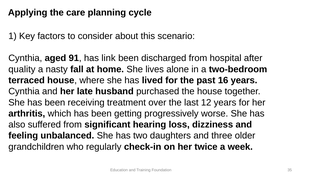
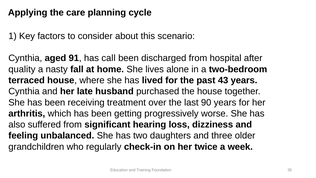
link: link -> call (109, 58)
16: 16 -> 43 (223, 80)
12: 12 -> 90 (206, 102)
